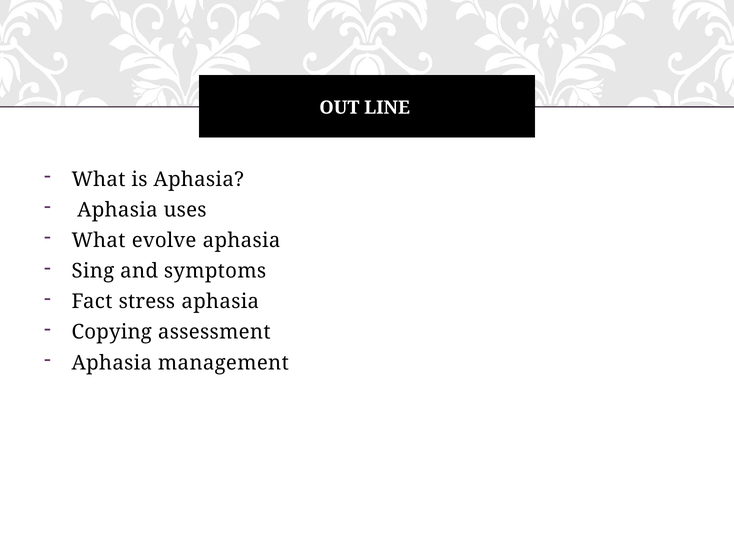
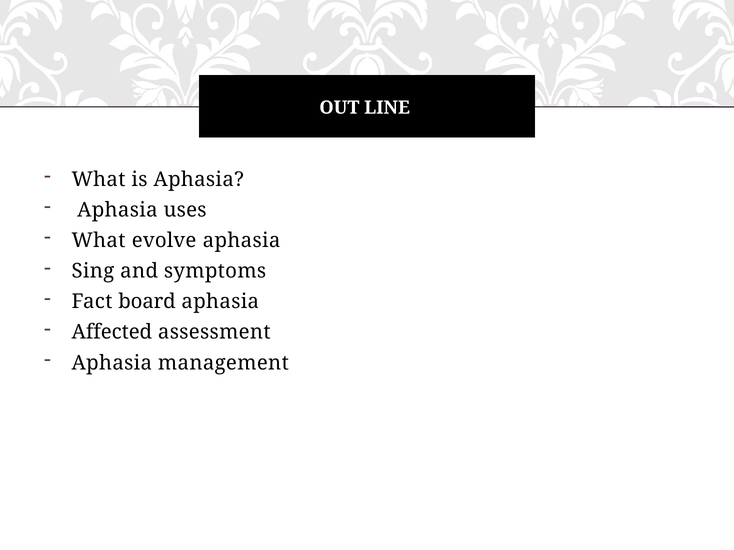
stress: stress -> board (147, 302)
Copying: Copying -> Affected (112, 333)
